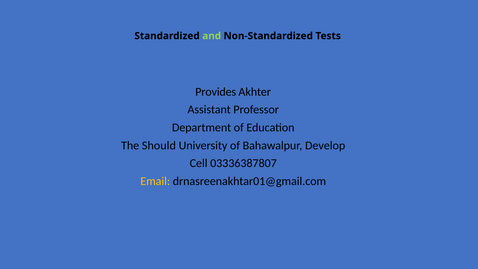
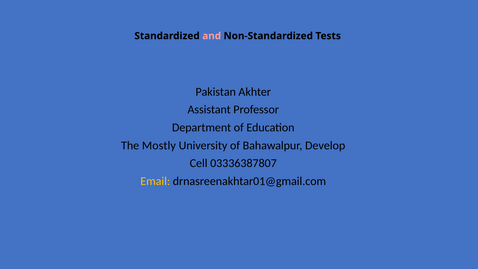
and colour: light green -> pink (212, 36)
Provides: Provides -> Pakistan (216, 92)
Should: Should -> Mostly (159, 145)
